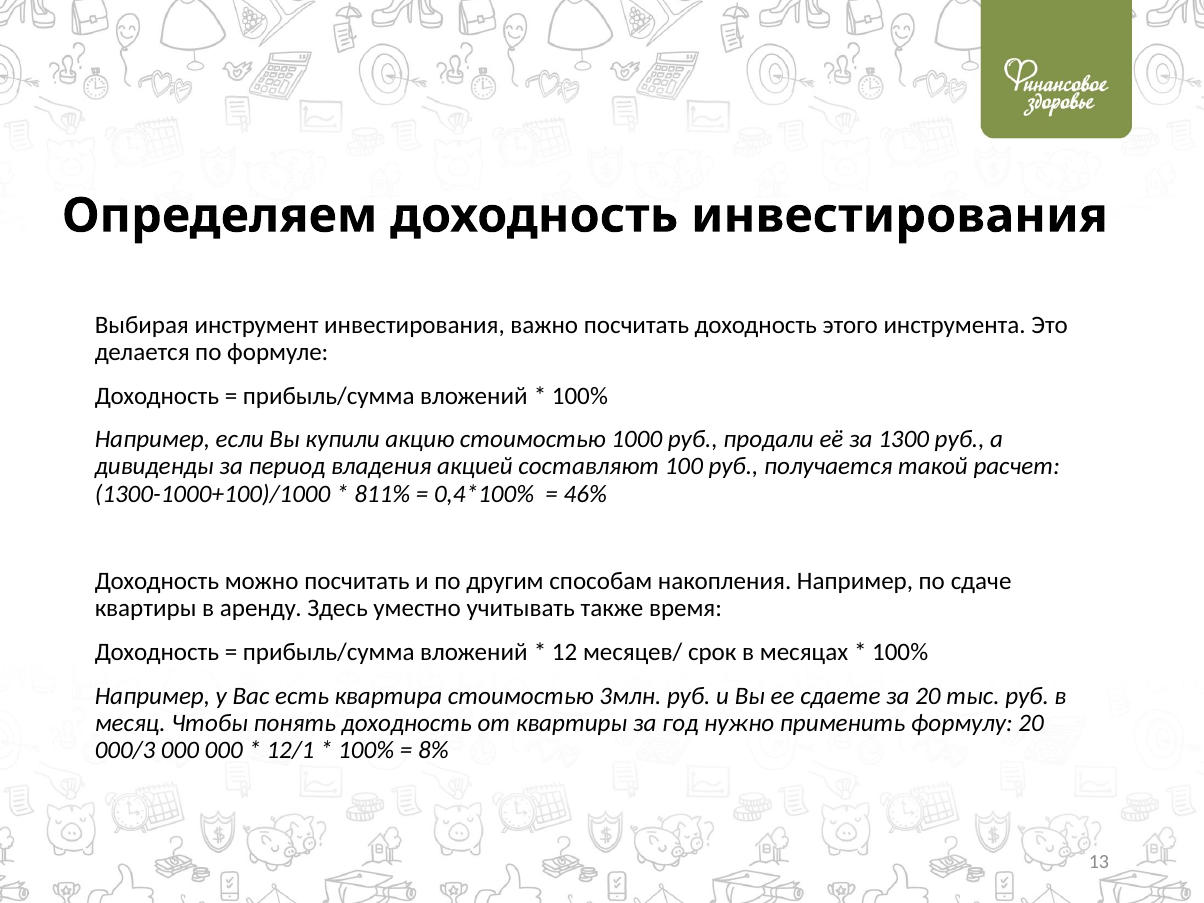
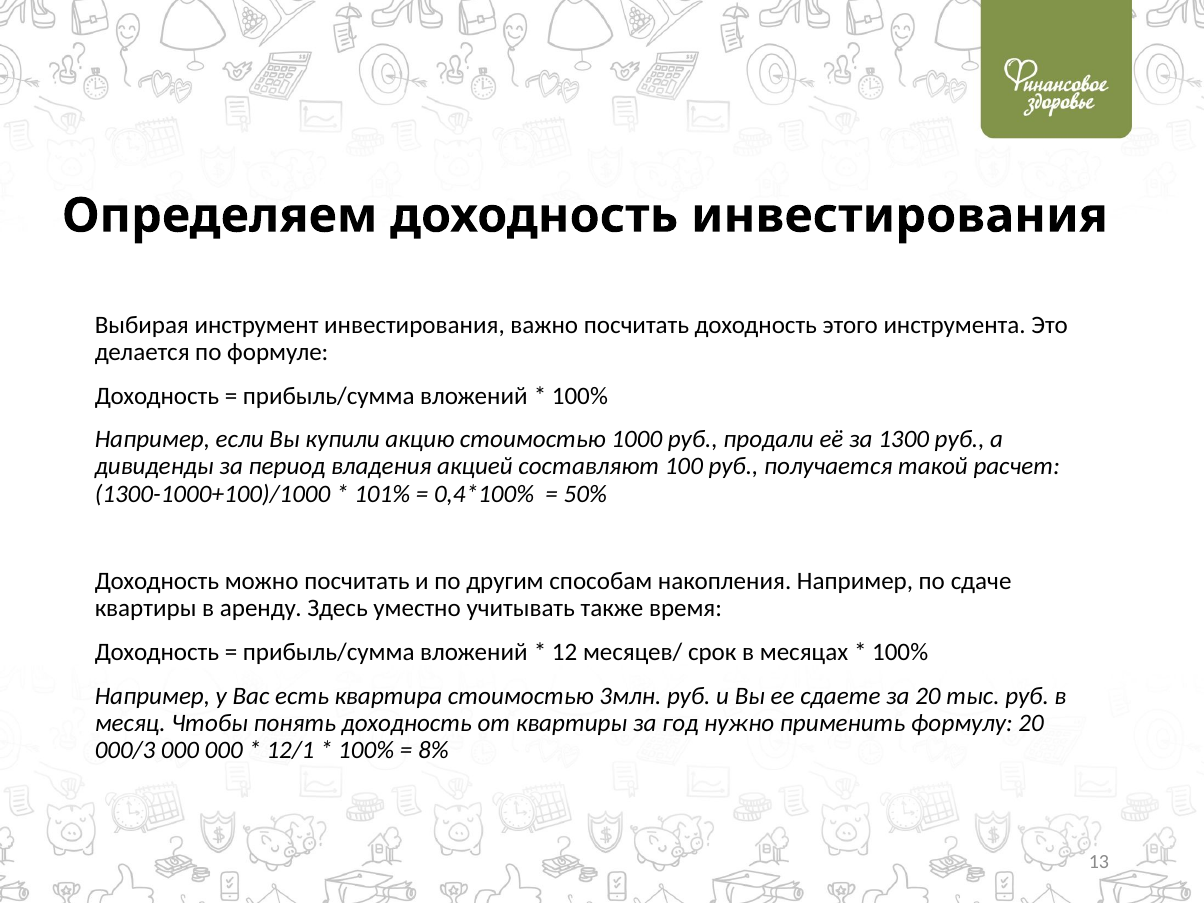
811%: 811% -> 101% (382, 494)
46%: 46% -> 50% (585, 494)
